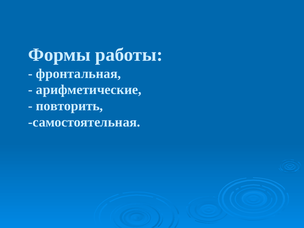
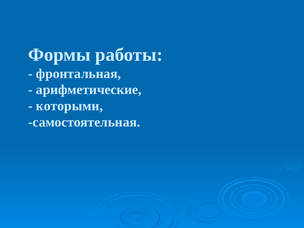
повторить: повторить -> которыми (69, 106)
